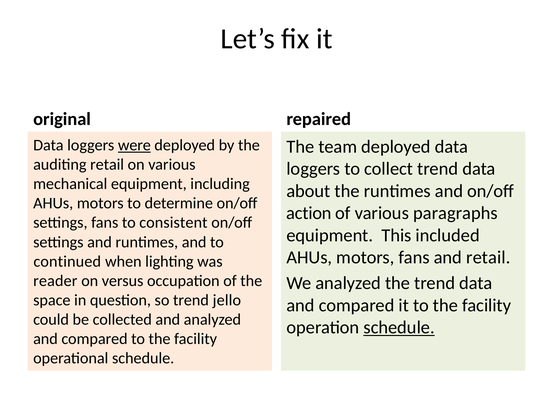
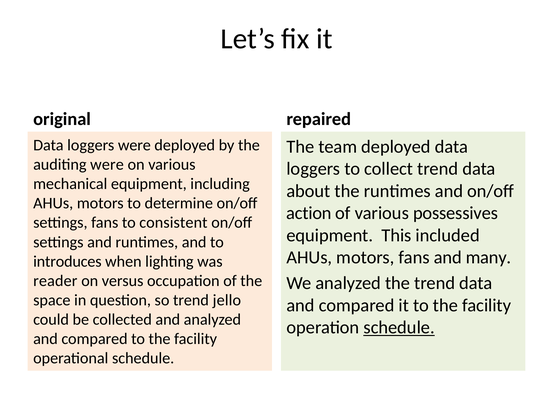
were underline: present -> none (134, 145)
auditing retail: retail -> were (107, 164)
paragraphs: paragraphs -> possessives (455, 213)
and retail: retail -> many (489, 257)
continued: continued -> introduces (67, 261)
